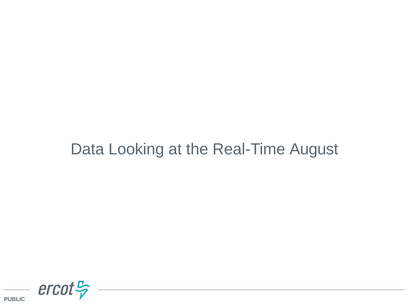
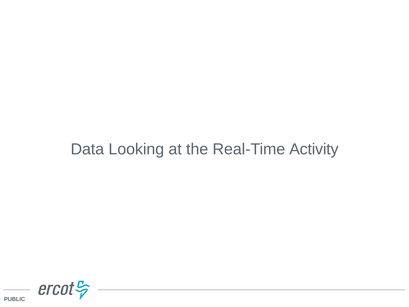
August: August -> Activity (314, 149)
